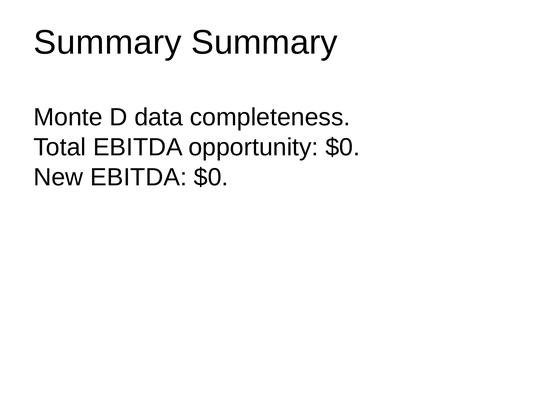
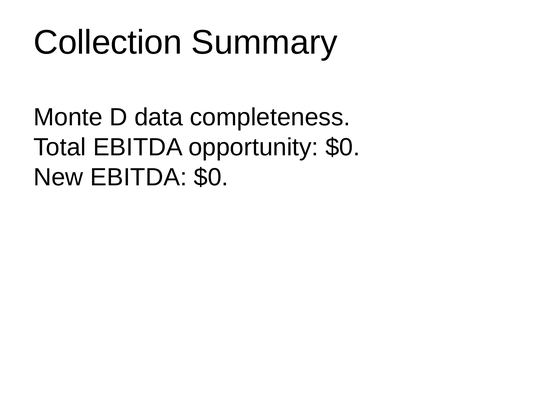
Summary: Summary -> Collection (108, 43)
